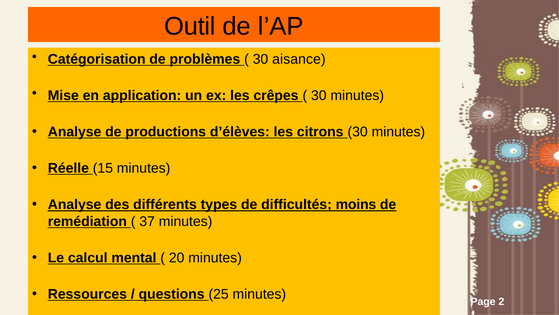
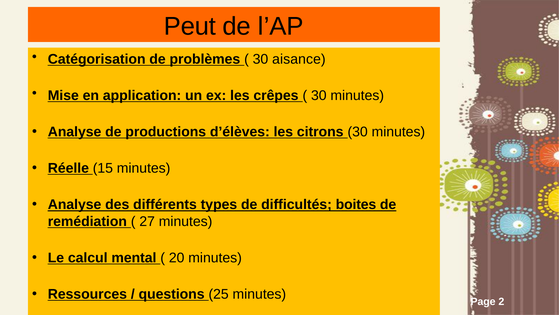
Outil: Outil -> Peut (190, 26)
moins: moins -> boites (356, 204)
37: 37 -> 27 (147, 221)
